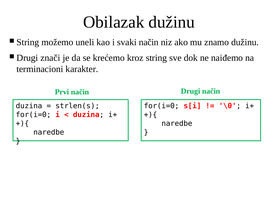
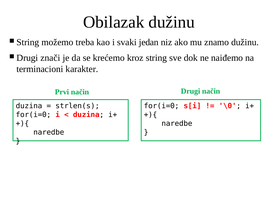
uneli: uneli -> treba (85, 42)
svaki način: način -> jedan (149, 42)
